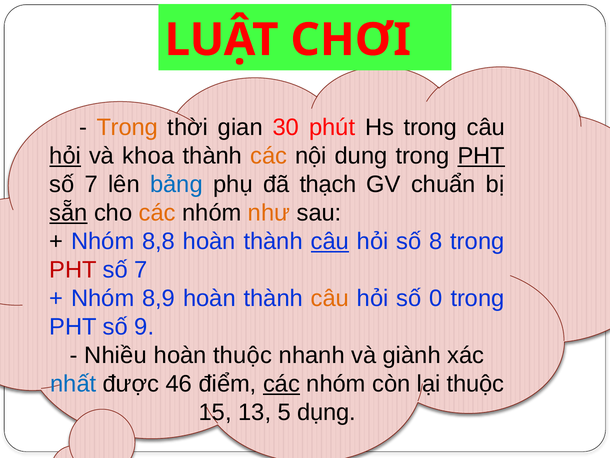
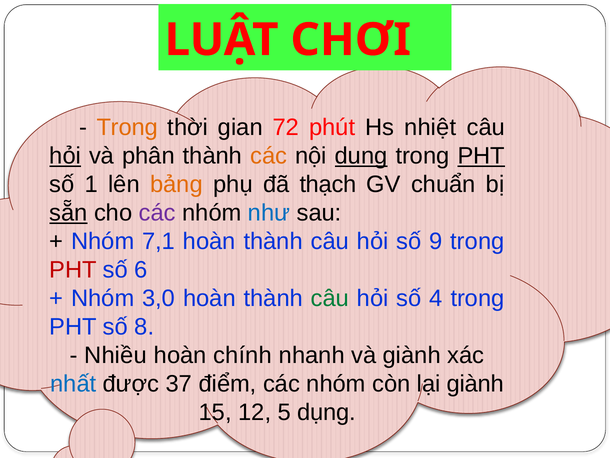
30: 30 -> 72 (286, 127)
Hs trong: trong -> nhiệt (430, 127)
khoa: khoa -> phân (148, 156)
dung underline: none -> present (361, 156)
7: 7 -> 1 (91, 184)
bảng colour: blue -> orange (176, 184)
các colour: orange -> purple (157, 213)
như colour: orange -> blue (269, 213)
8,8: 8,8 -> 7,1 (159, 241)
câu underline: present -> none (330, 241)
8: 8 -> 9 (436, 241)
7: 7 -> 6 (141, 270)
8,9: 8,9 -> 3,0 (159, 298)
câu colour: orange -> green (330, 298)
0: 0 -> 4 (436, 298)
9: 9 -> 8 (144, 327)
hoàn thuộc: thuộc -> chính (243, 355)
46: 46 -> 37 (179, 384)
các underline: present -> none (282, 384)
lại thuộc: thuộc -> giành (476, 384)
13: 13 -> 12 (255, 412)
